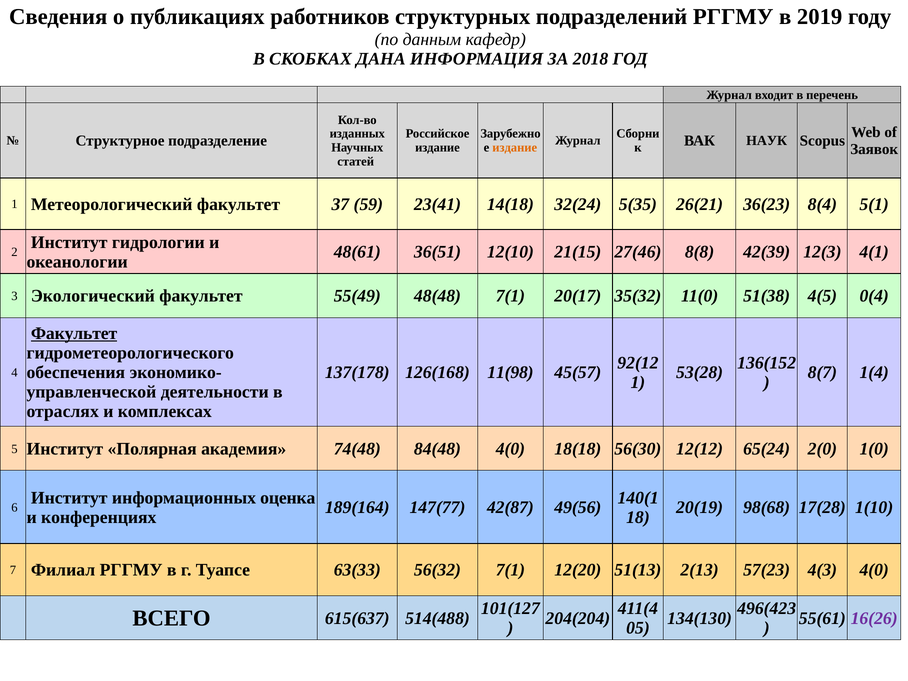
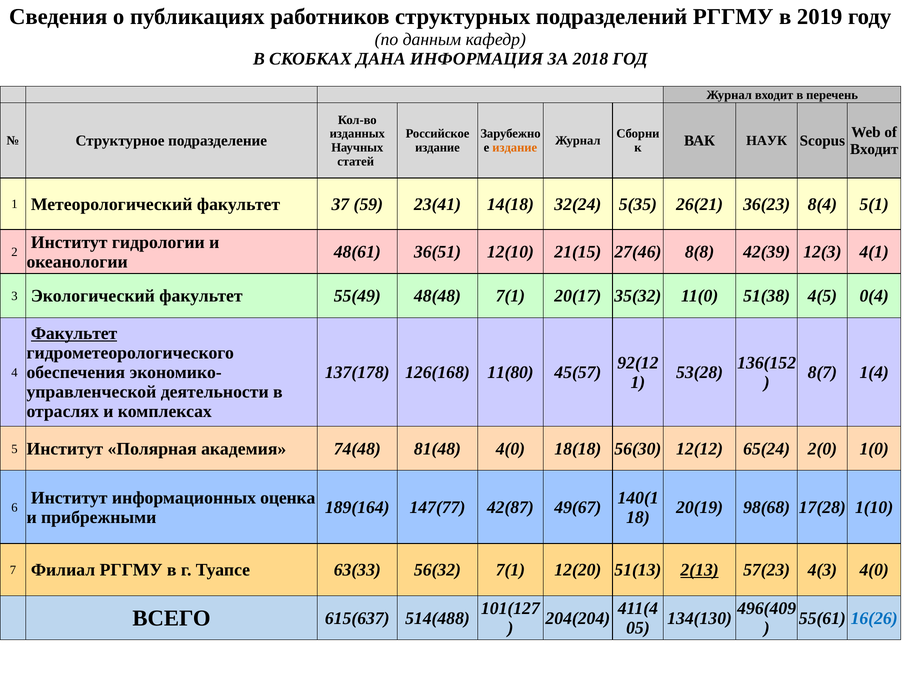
Заявок: Заявок -> Входит (874, 149)
11(98: 11(98 -> 11(80 (510, 373)
84(48: 84(48 -> 81(48 (437, 449)
49(56: 49(56 -> 49(67 (578, 508)
конференциях: конференциях -> прибрежными (99, 517)
2(13 underline: none -> present (700, 570)
496(423: 496(423 -> 496(409 (767, 609)
16(26 colour: purple -> blue (874, 618)
